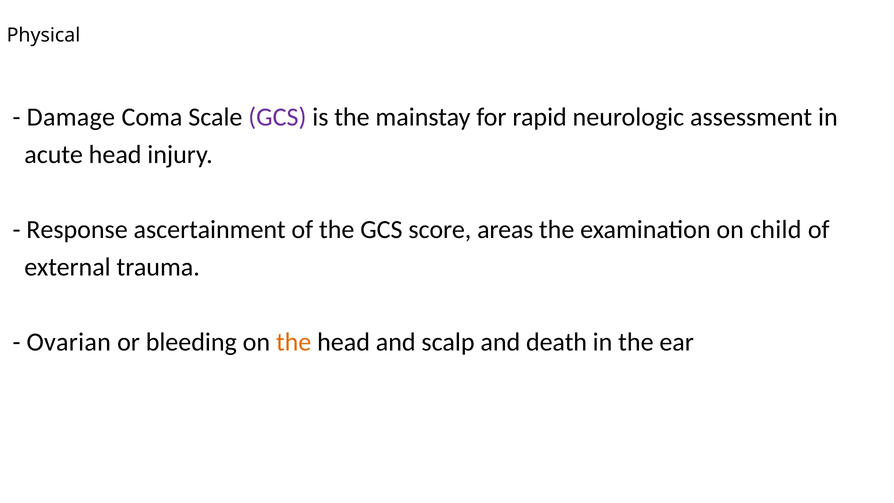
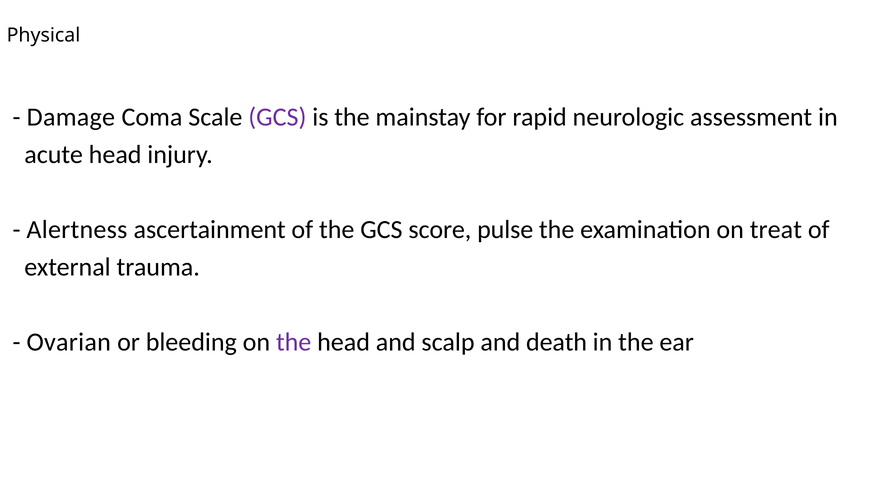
Response: Response -> Alertness (77, 230)
areas: areas -> pulse (505, 230)
child: child -> treat (776, 230)
the colour: orange -> purple (294, 342)
